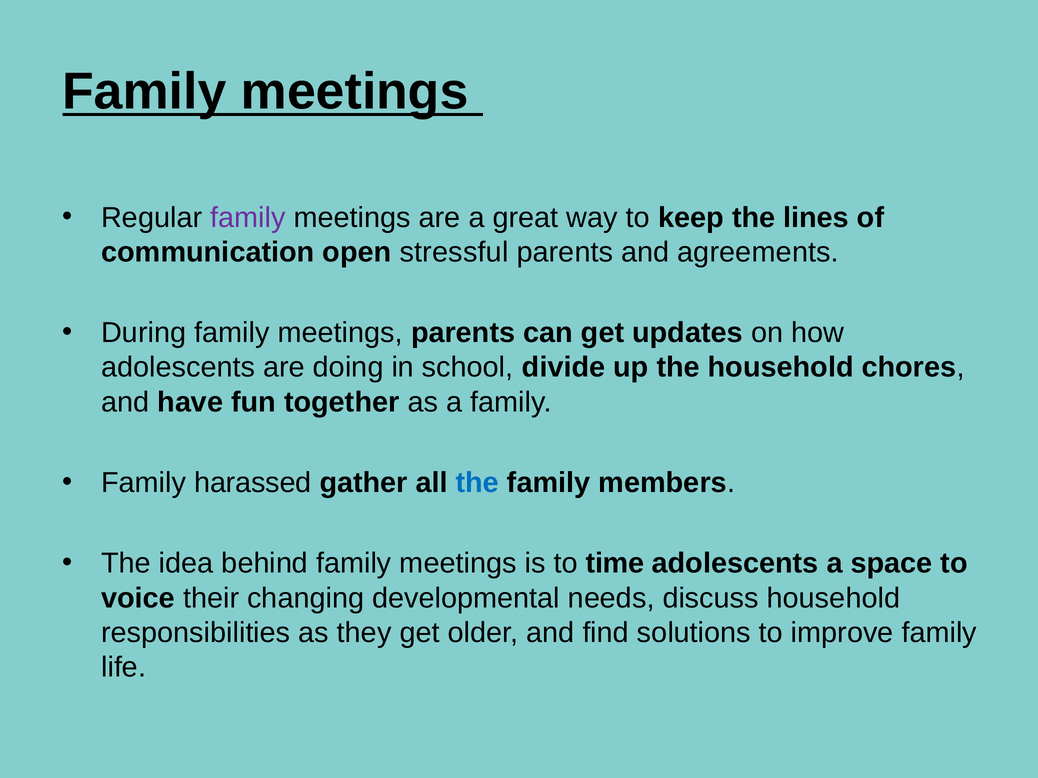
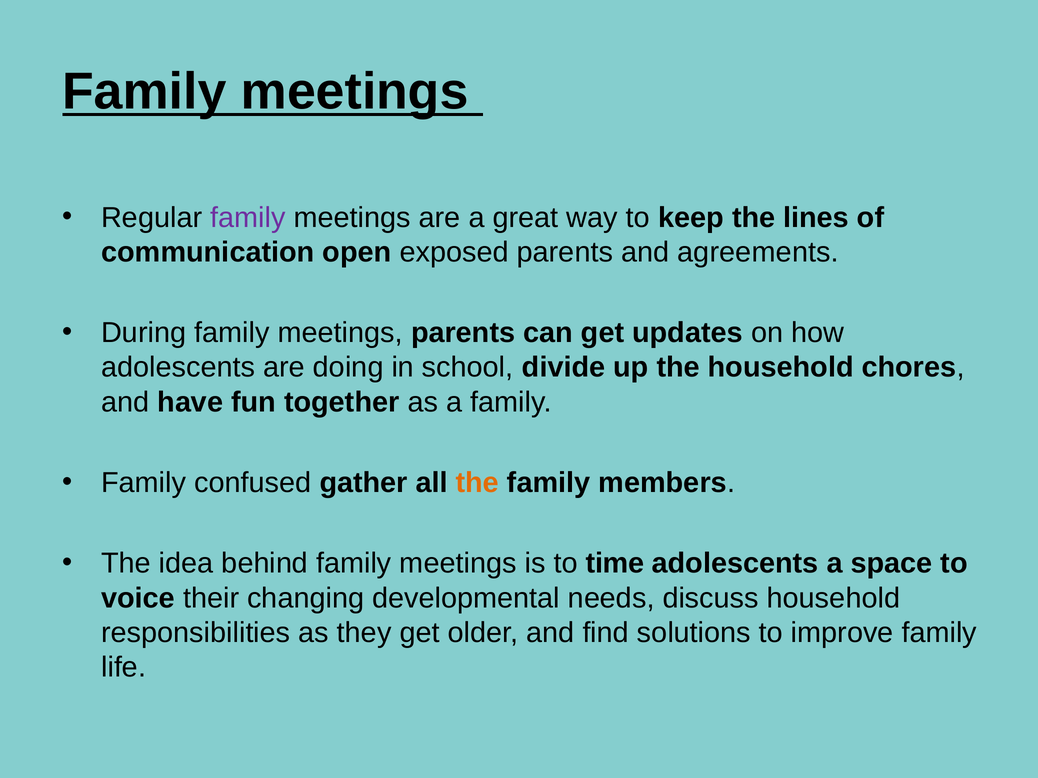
stressful: stressful -> exposed (454, 252)
harassed: harassed -> confused (253, 483)
the colour: blue -> orange (477, 483)
